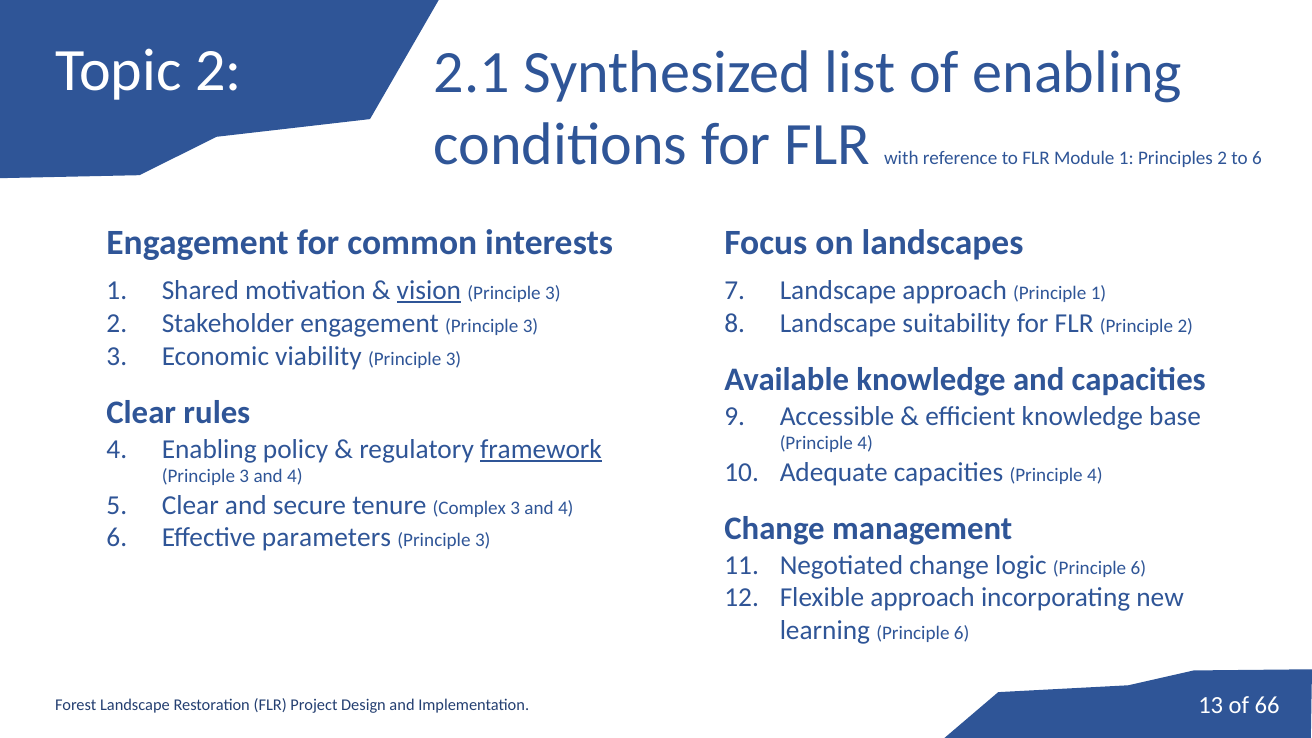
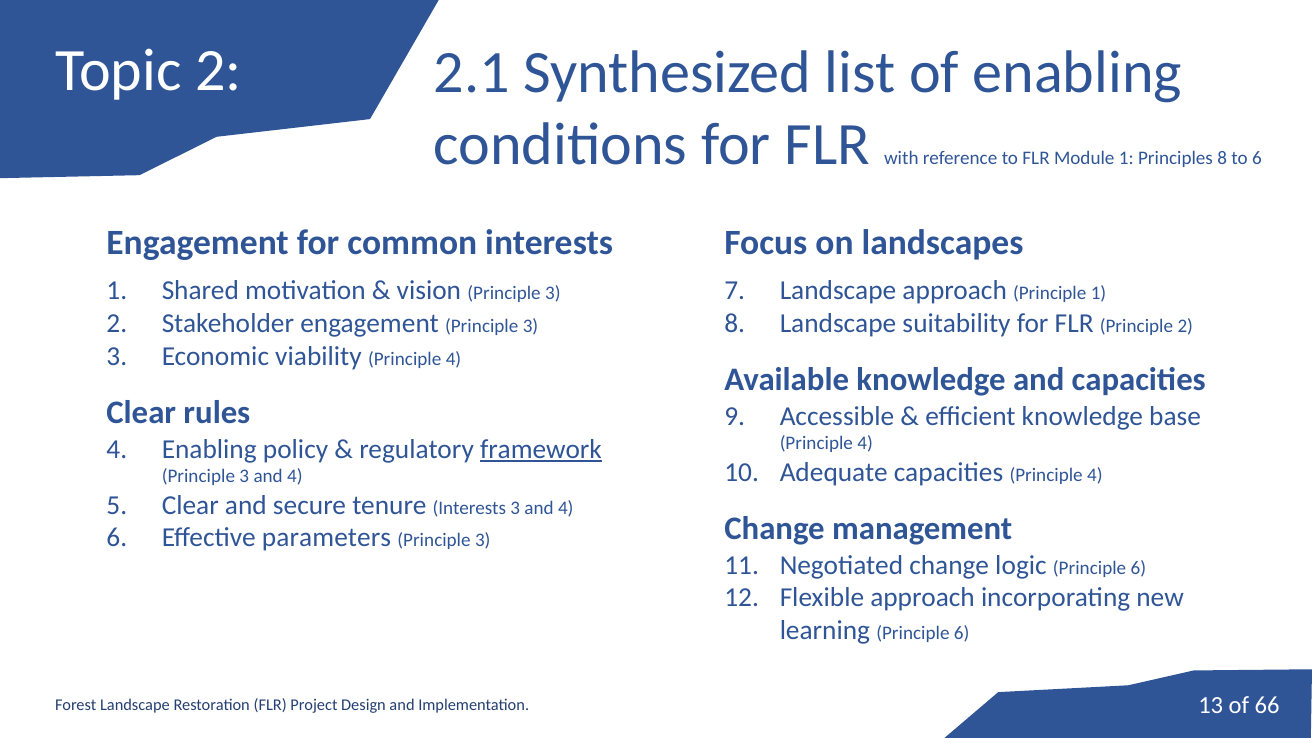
Principles 2: 2 -> 8 (1222, 159)
vision underline: present -> none (429, 290)
viability Principle 3: 3 -> 4 (453, 359)
tenure Complex: Complex -> Interests (469, 508)
